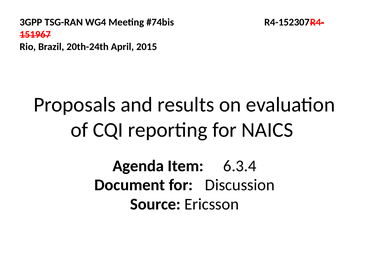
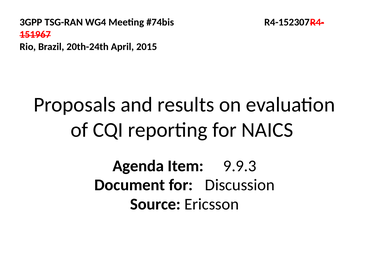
6.3.4: 6.3.4 -> 9.9.3 (240, 166)
